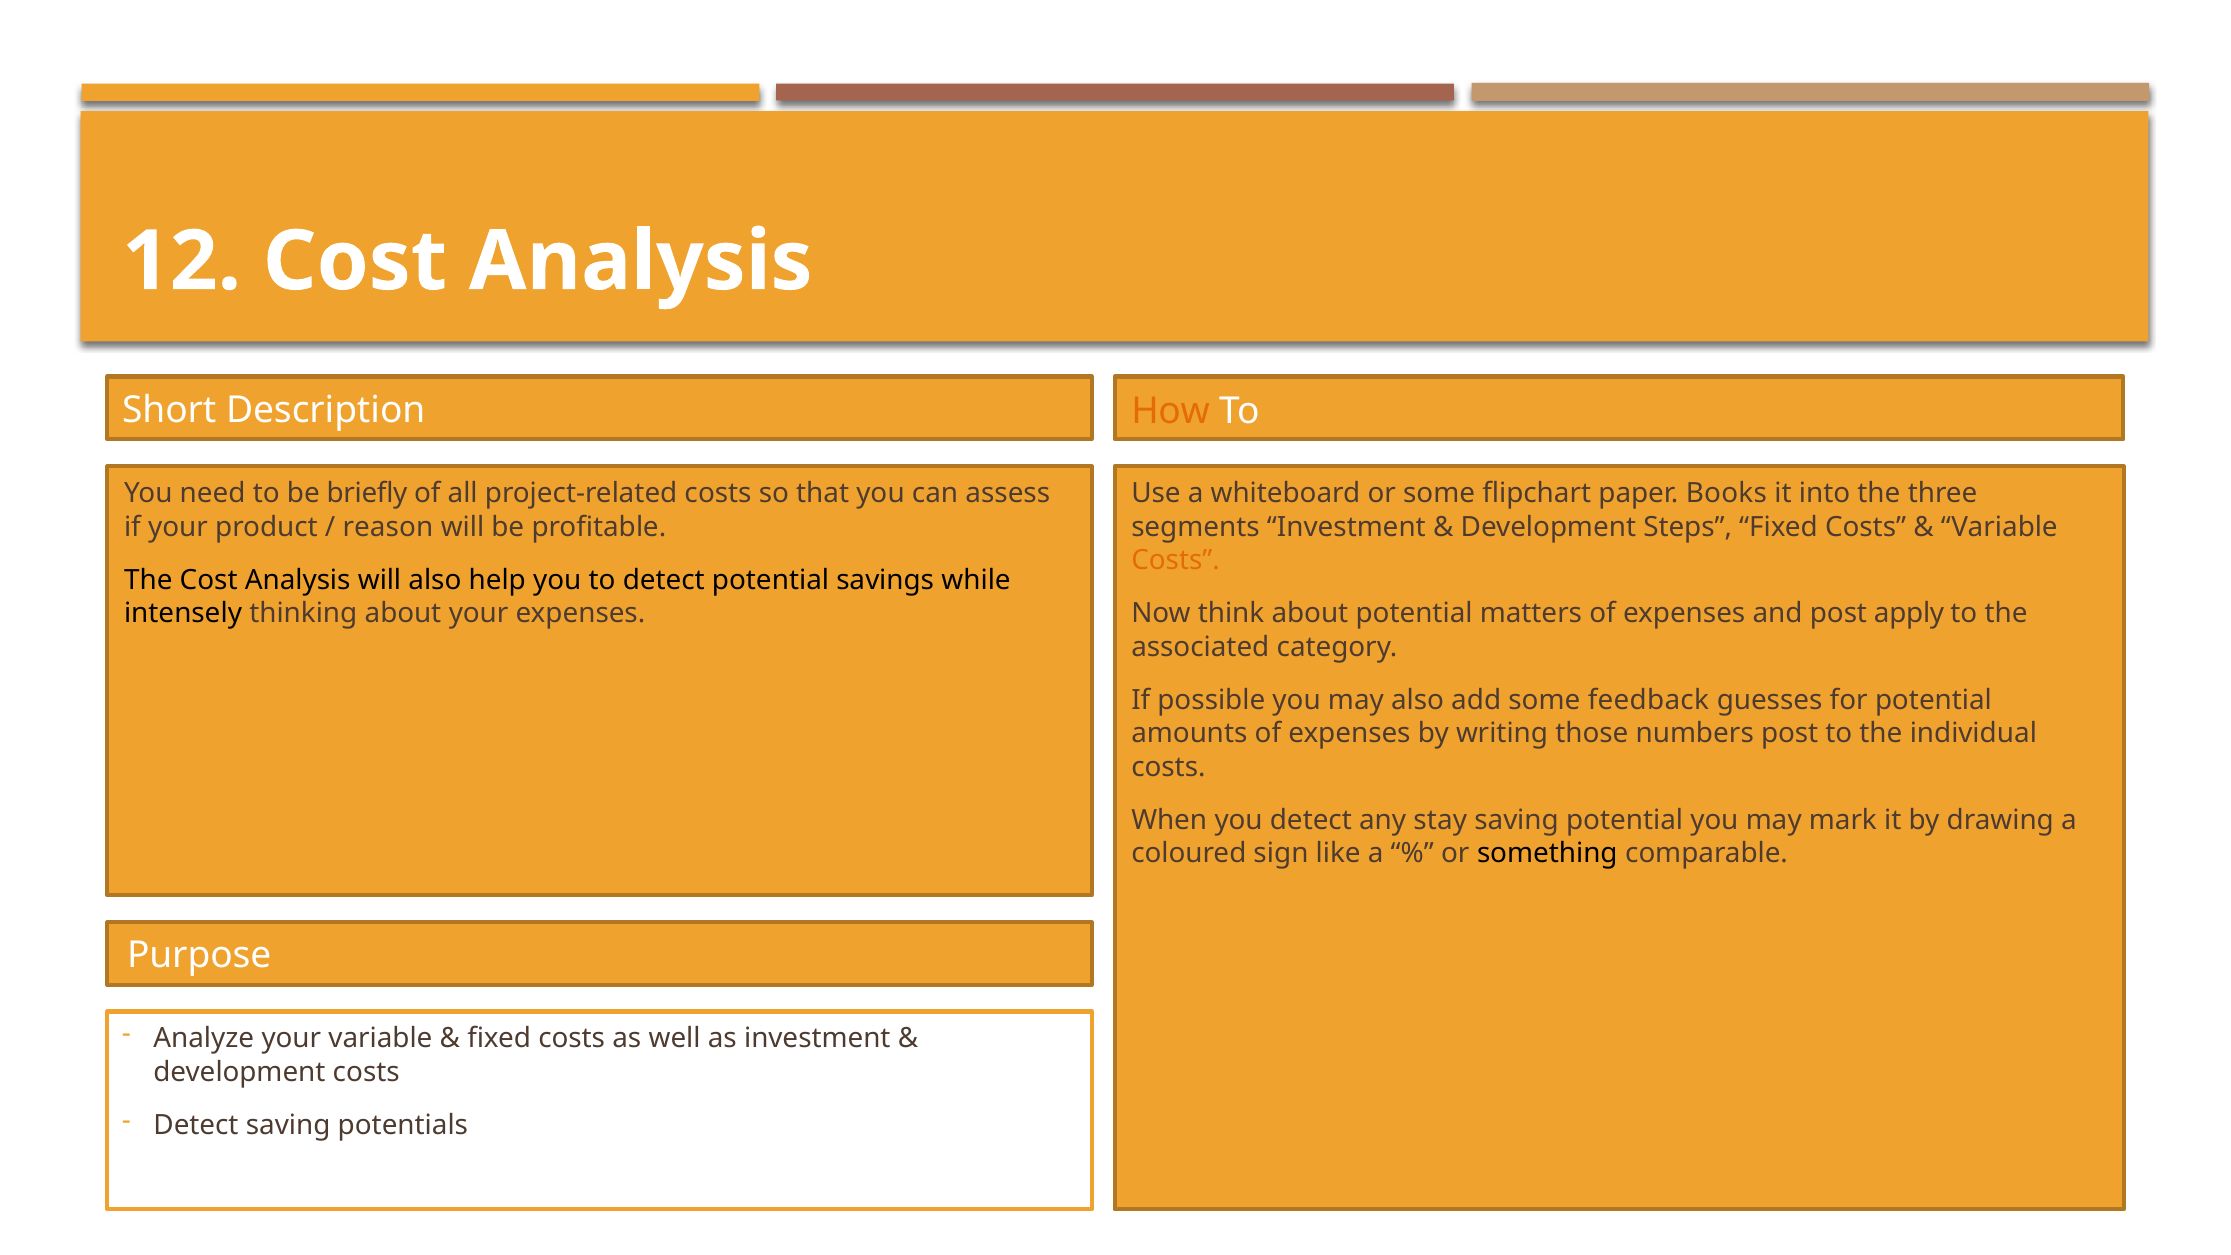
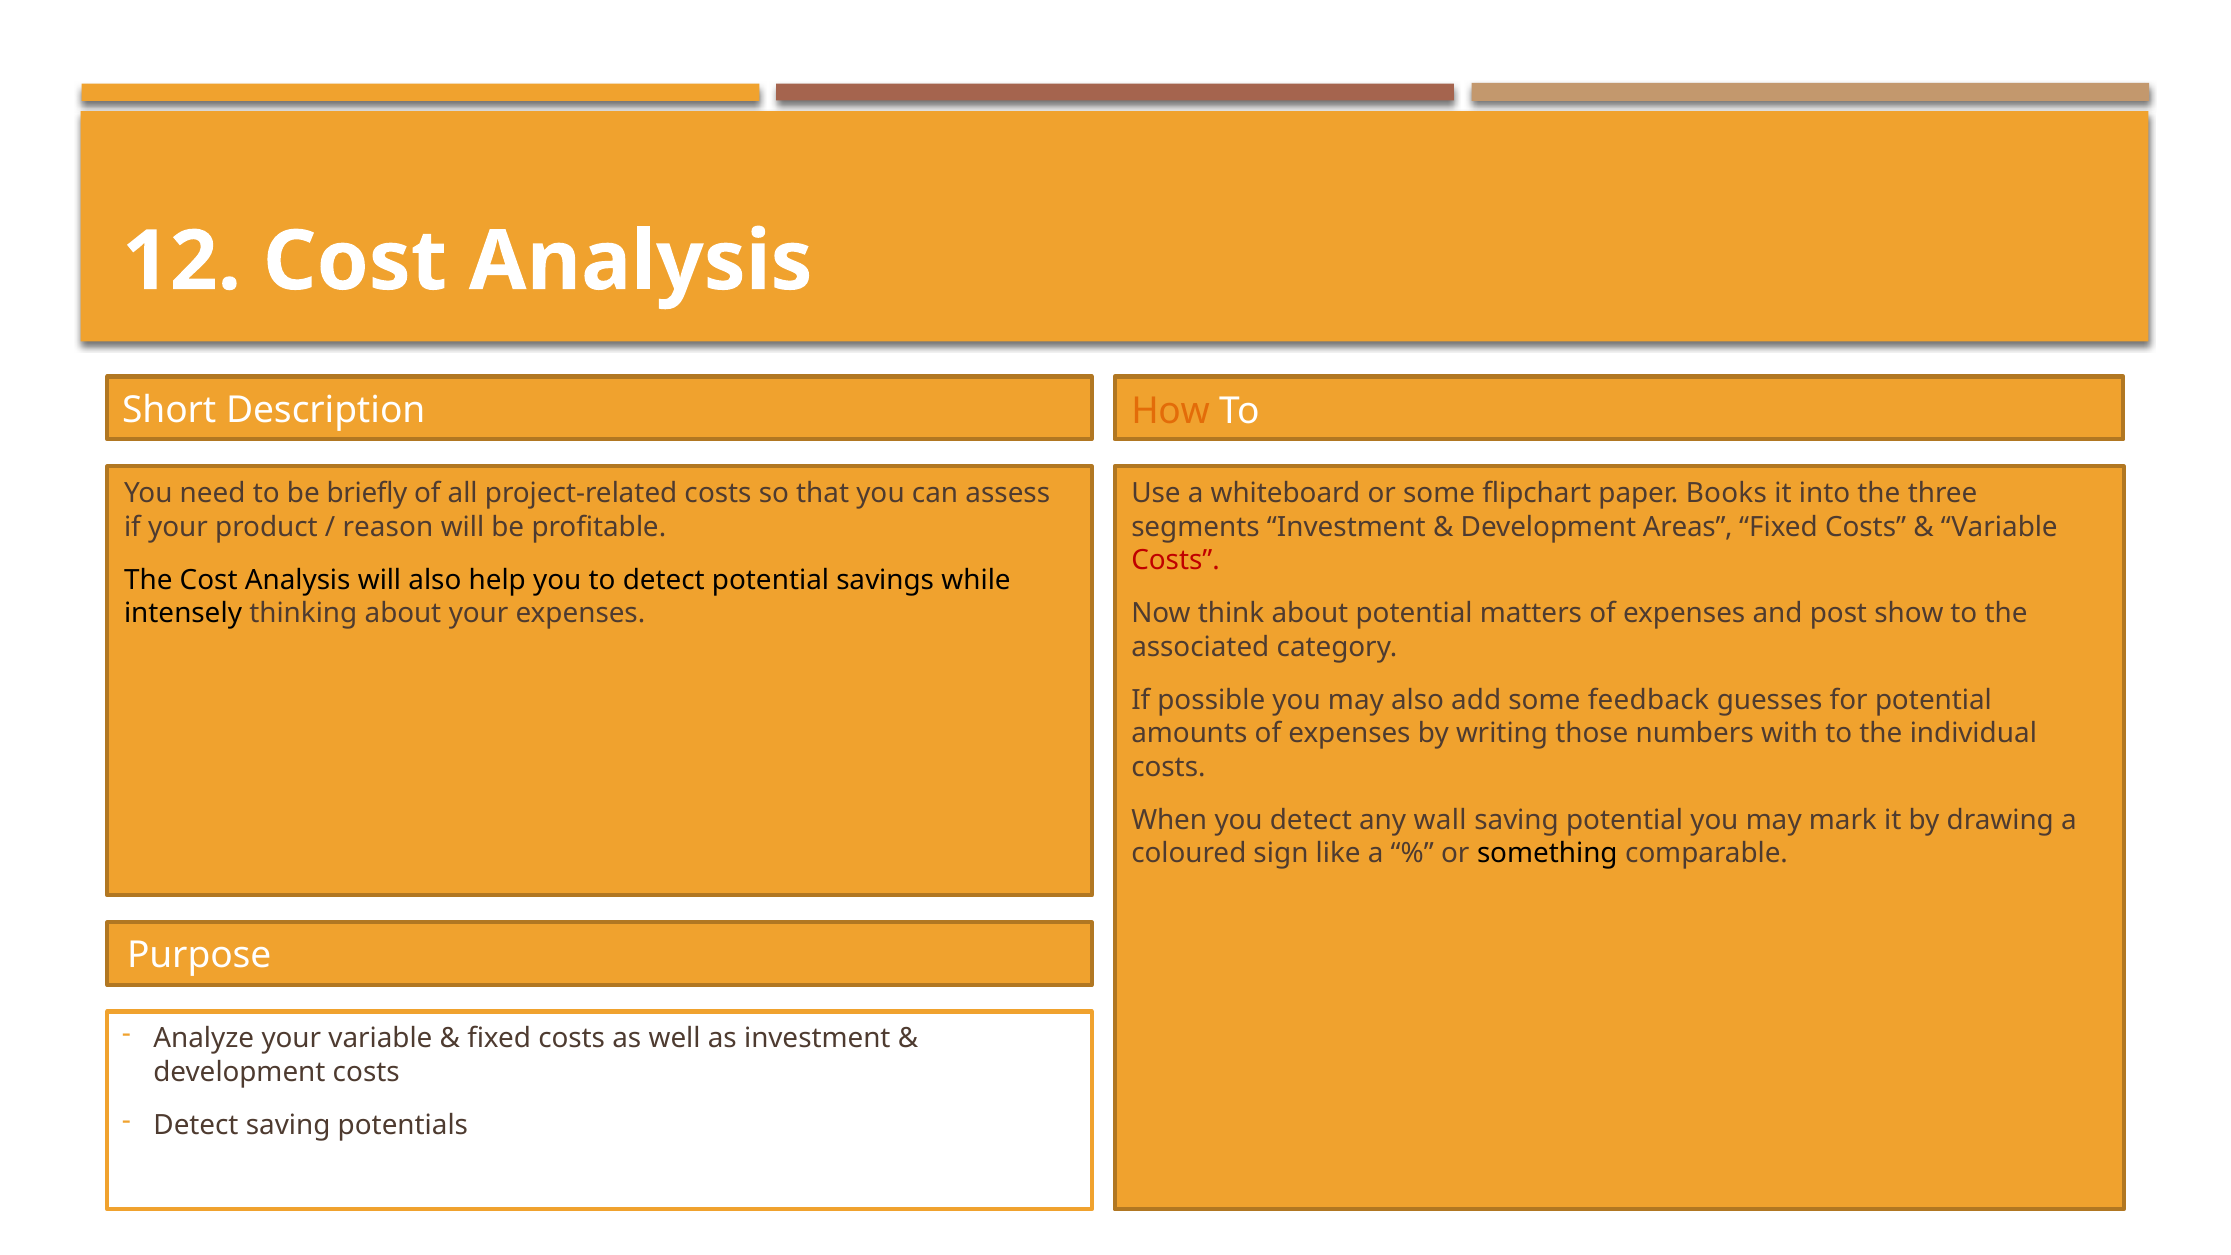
Steps: Steps -> Areas (1688, 527)
Costs colour: orange -> red (1176, 560)
apply: apply -> show (1909, 613)
numbers post: post -> with (1790, 733)
stay: stay -> wall (1440, 820)
